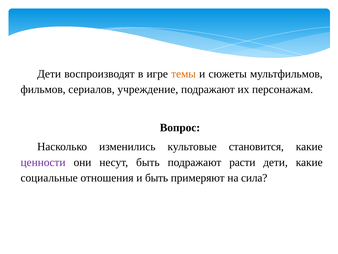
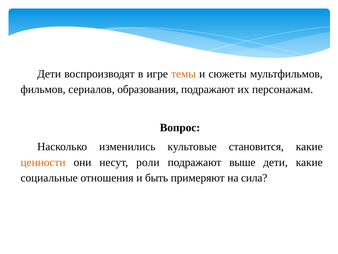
учреждение: учреждение -> образования (148, 89)
ценности colour: purple -> orange (43, 162)
несут быть: быть -> роли (148, 162)
расти: расти -> выше (242, 162)
